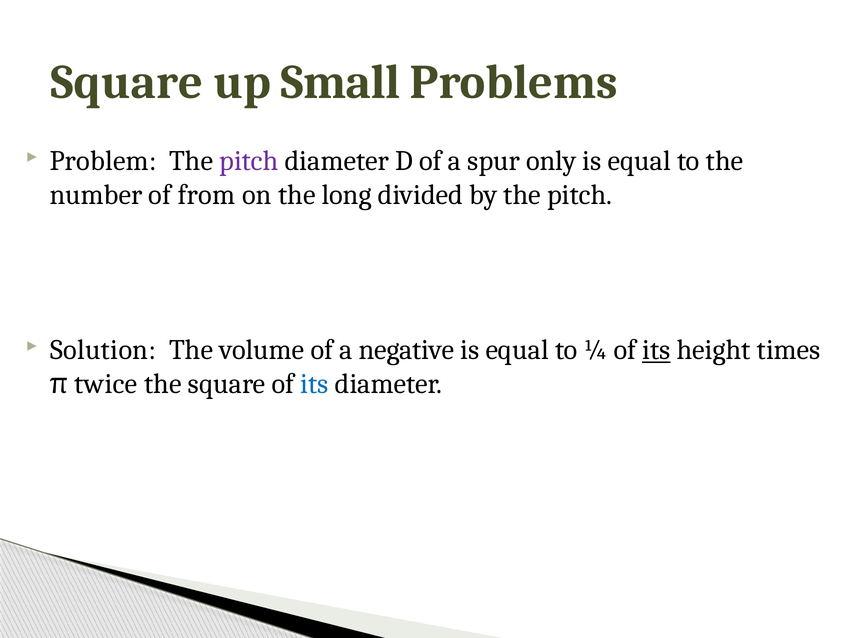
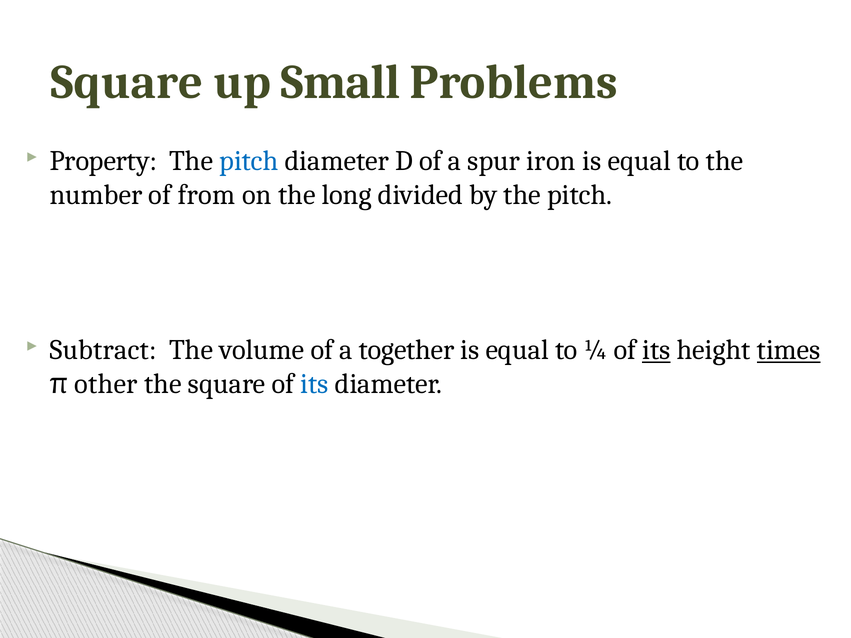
Problem: Problem -> Property (103, 161)
pitch colour: purple -> blue (249, 161)
only: only -> iron (551, 161)
Solution: Solution -> Subtract (103, 350)
negative: negative -> together (407, 350)
times underline: none -> present (789, 350)
twice: twice -> other (106, 384)
